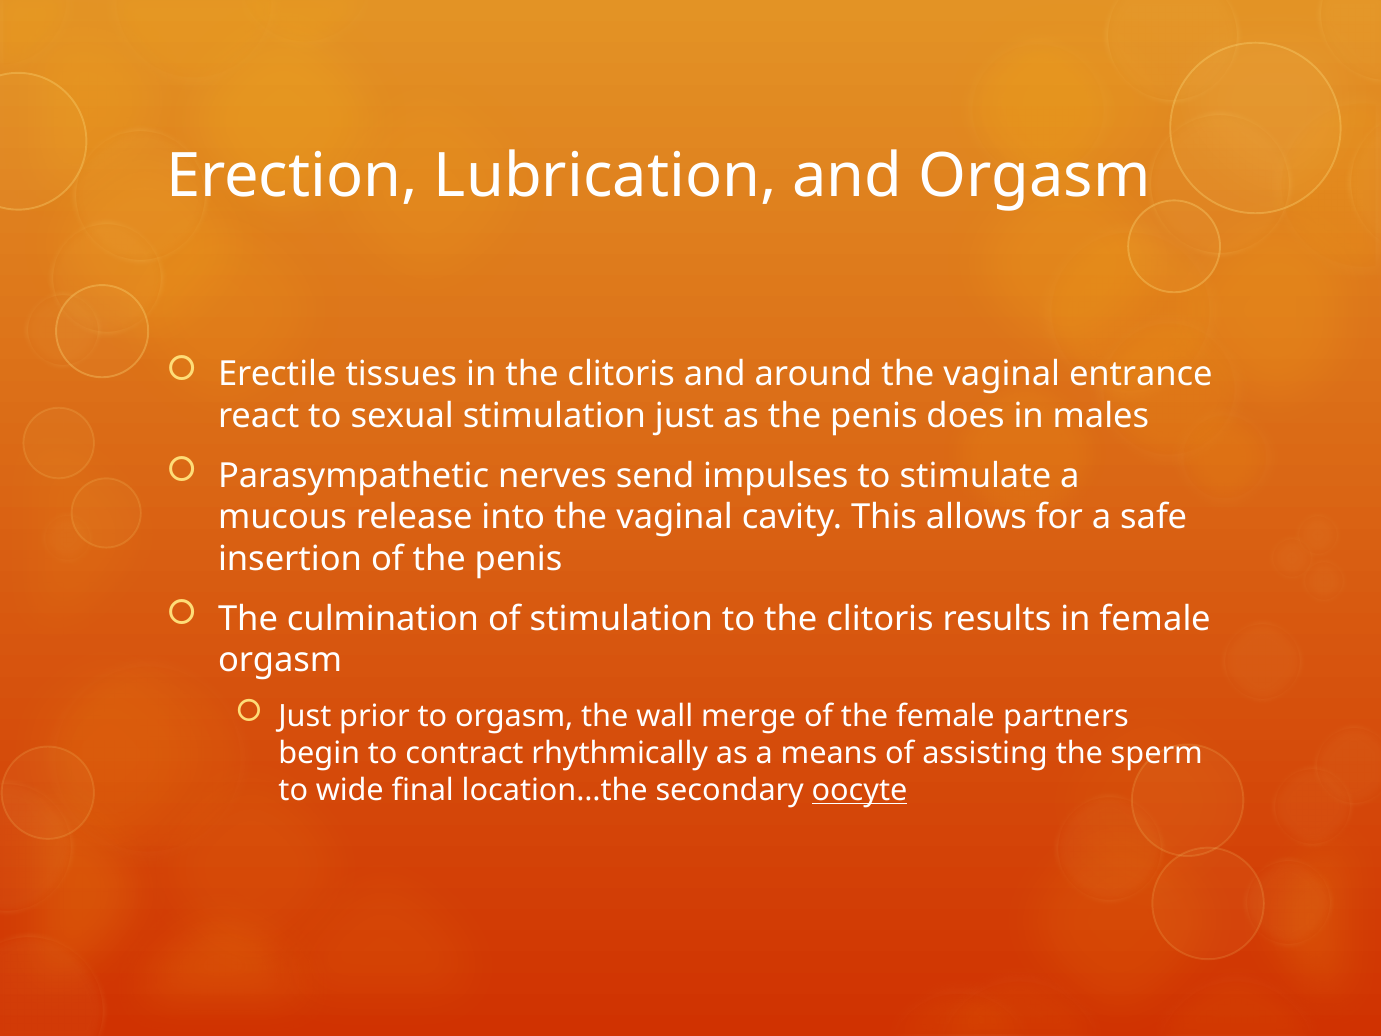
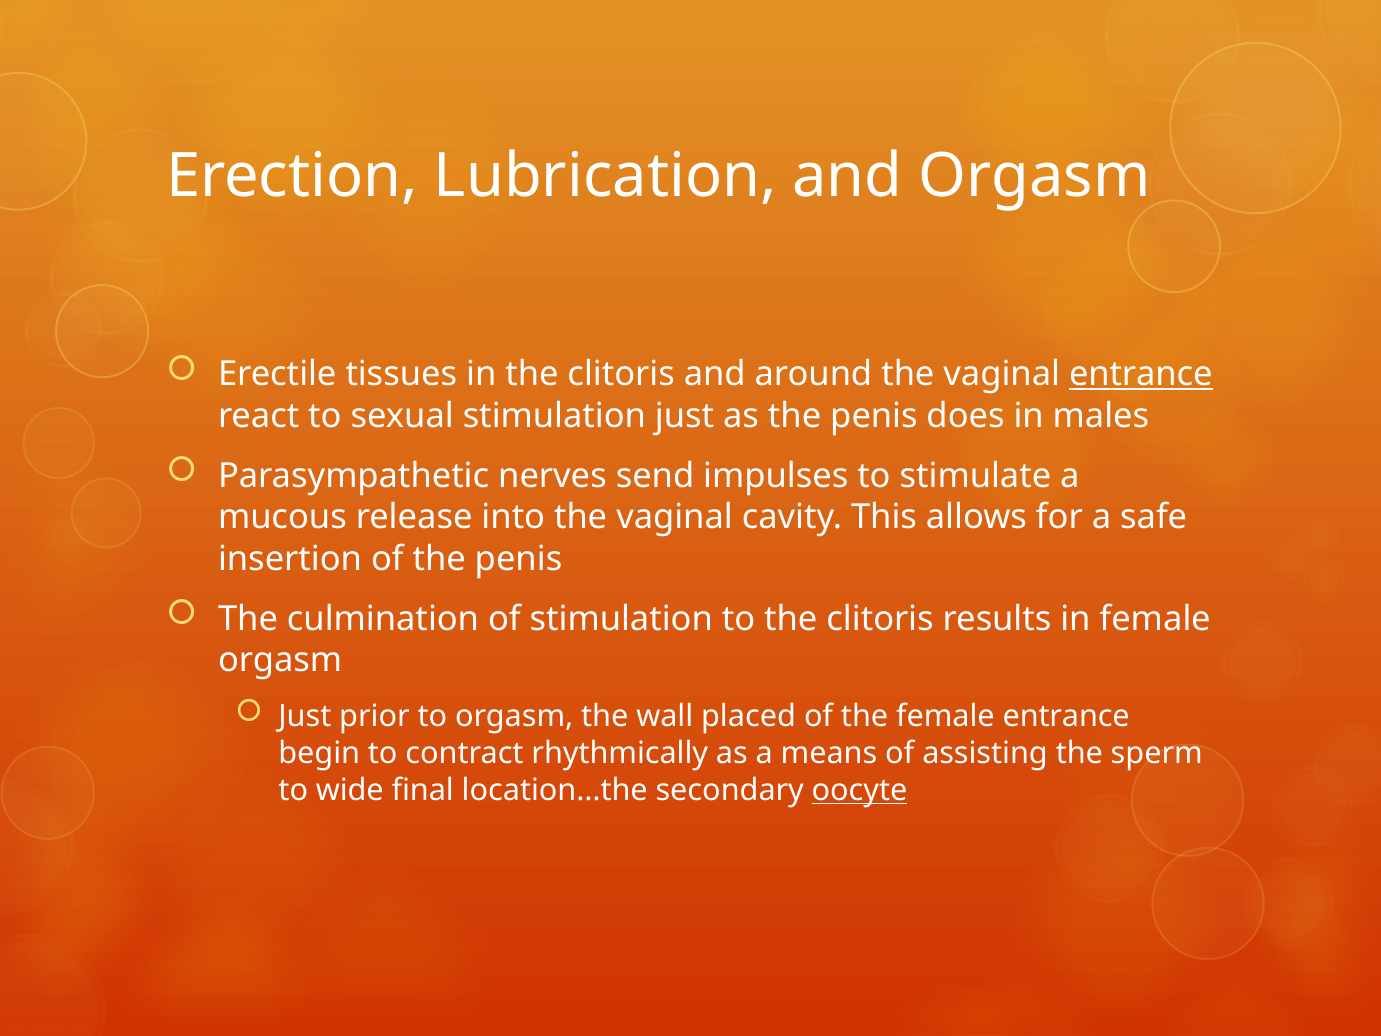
entrance underline: none -> present (1141, 374)
merge: merge -> placed (749, 716)
female partners: partners -> entrance (1066, 716)
